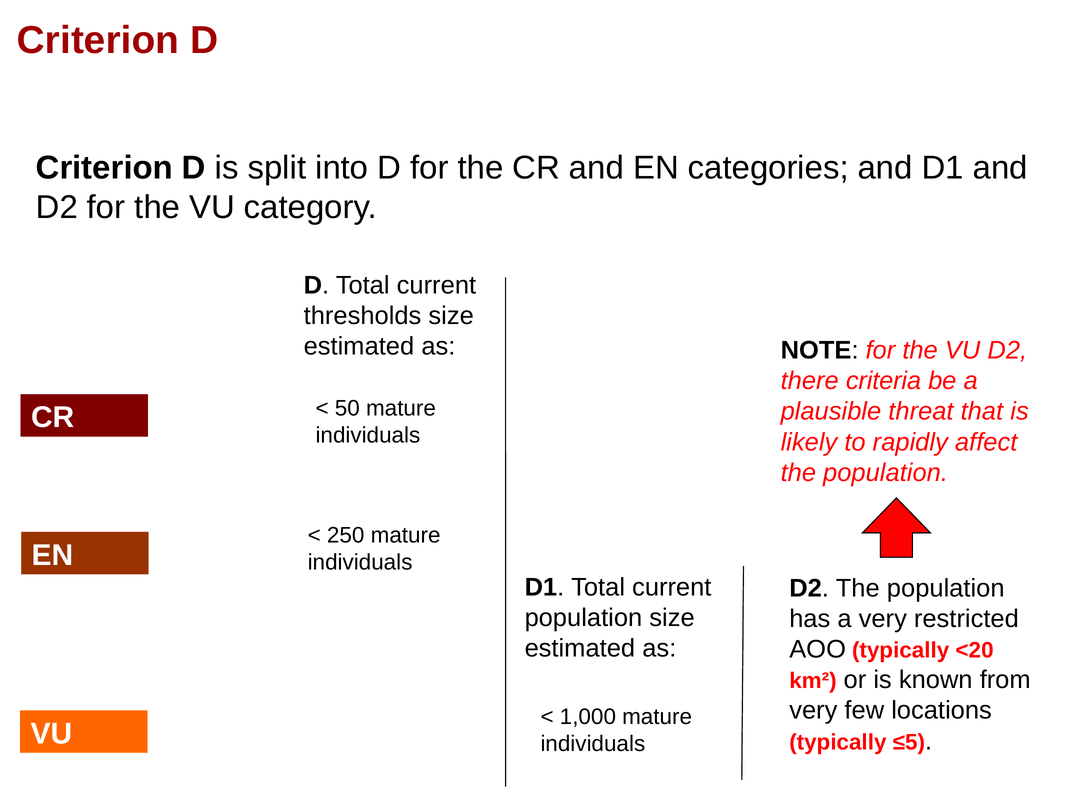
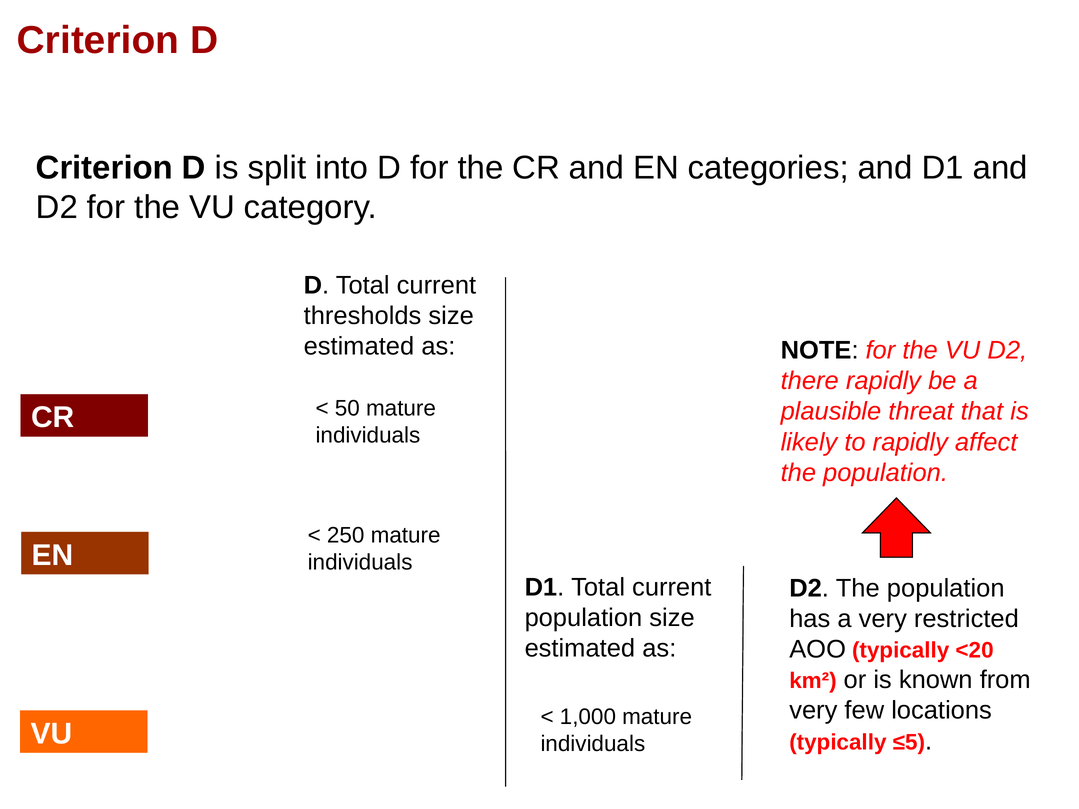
there criteria: criteria -> rapidly (883, 381)
